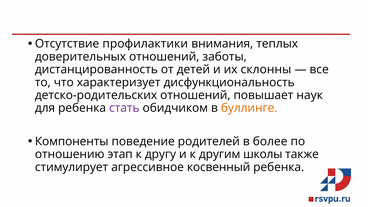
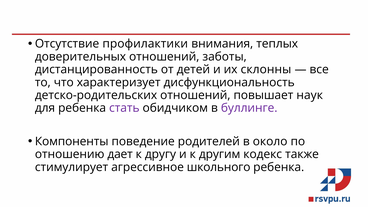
буллинге colour: orange -> purple (249, 108)
более: более -> около (270, 141)
этап: этап -> дает (120, 154)
школы: школы -> кодекс (263, 154)
косвенный: косвенный -> школьного (219, 167)
